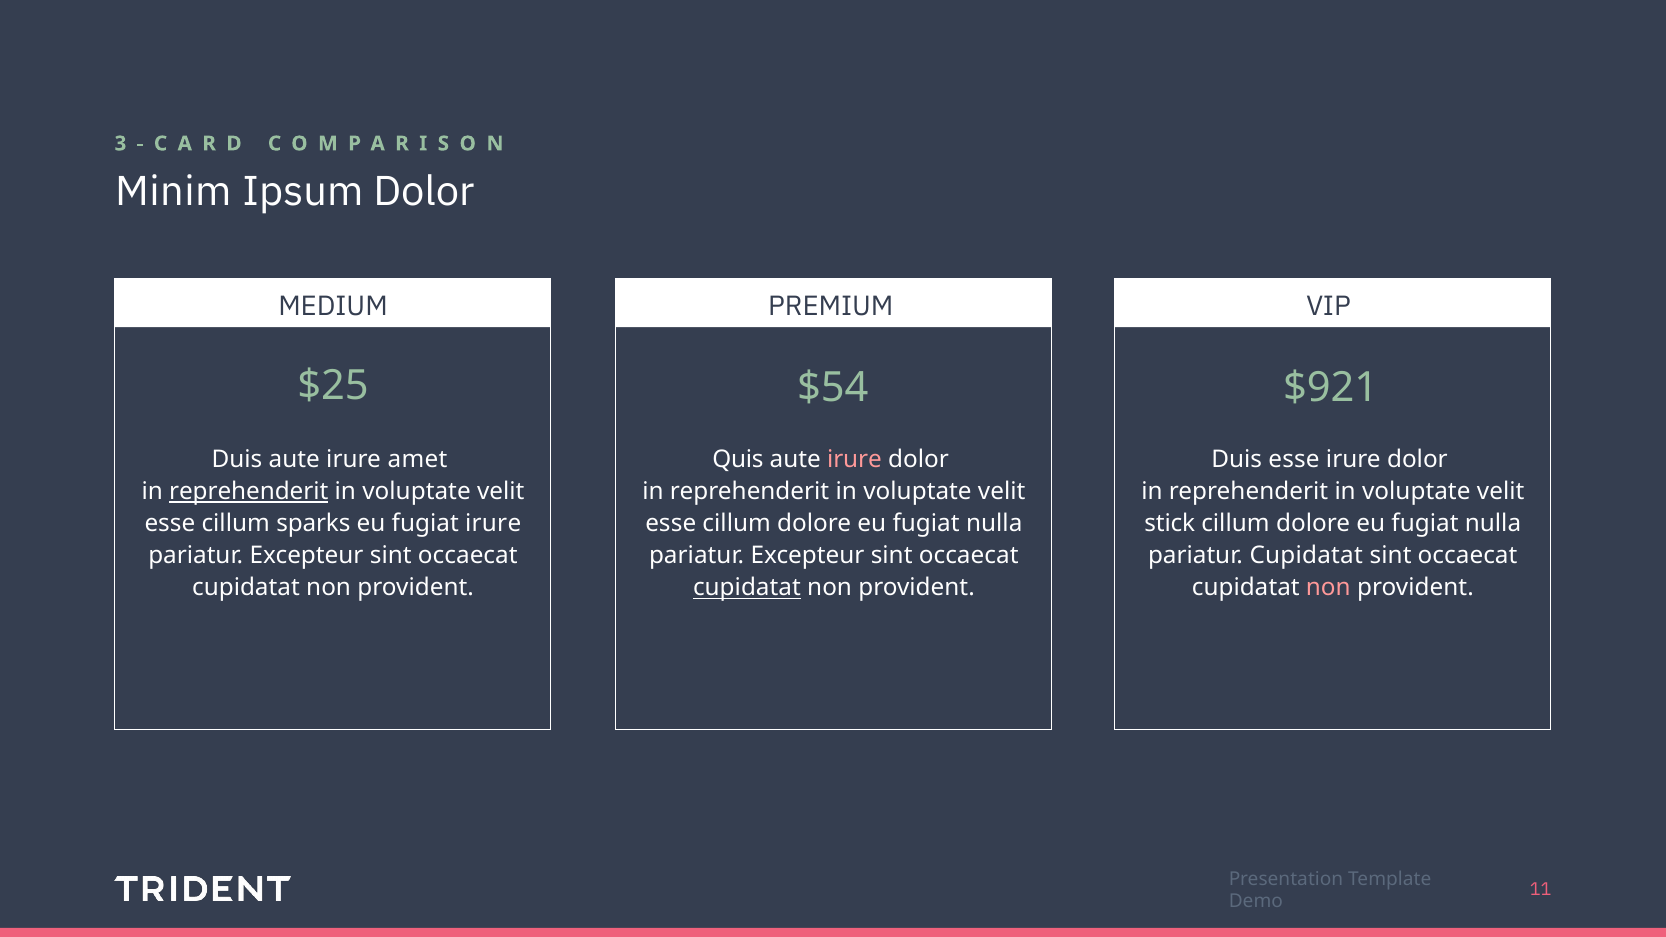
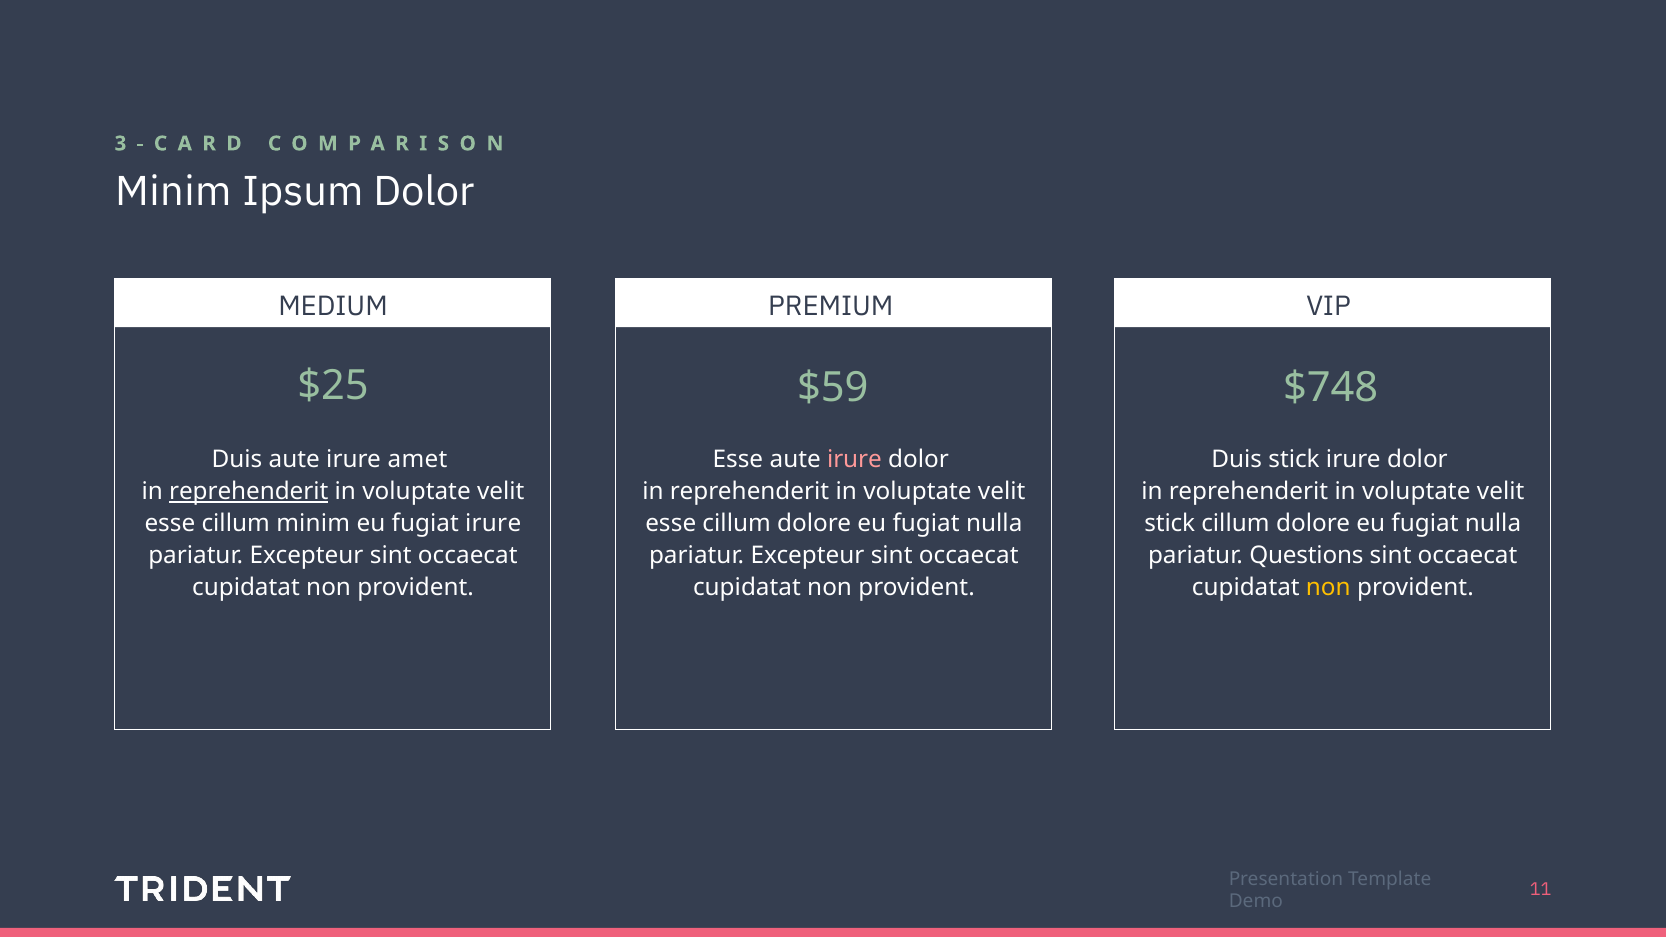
$54: $54 -> $59 (833, 388)
$921: $921 -> $748 (1331, 387)
Quis: Quis -> Esse (738, 460)
Duis esse: esse -> stick (1294, 460)
cillum sparks: sparks -> minim (313, 524)
pariatur Cupidatat: Cupidatat -> Questions (1306, 556)
cupidatat underline: present -> none (747, 588)
non colour: pink -> yellow (1328, 588)
